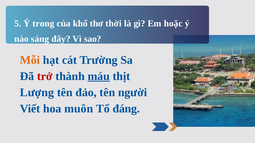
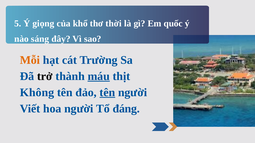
trong: trong -> giọng (43, 24)
hoặc: hoặc -> quốc (173, 24)
trở colour: red -> black (45, 76)
Lượng: Lượng -> Không (37, 93)
tên underline: none -> present (107, 93)
hoa muôn: muôn -> người (79, 109)
